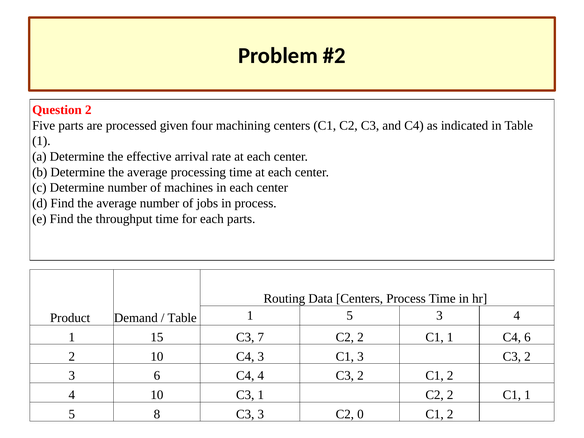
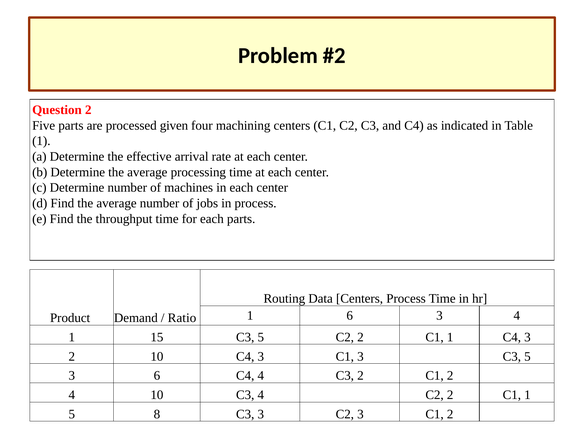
5: 5 -> 6 (350, 316)
Table: Table -> Ratio (182, 318)
15 C3 7: 7 -> 5 (261, 337)
1 C4 6: 6 -> 3 (527, 337)
3 C3 2: 2 -> 5 (527, 356)
C3 1: 1 -> 4 (261, 395)
C2 0: 0 -> 3 (360, 414)
